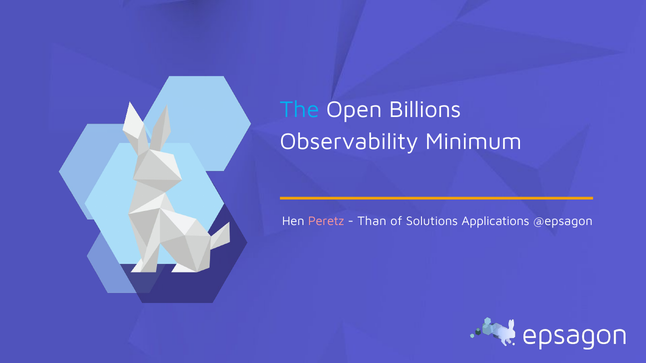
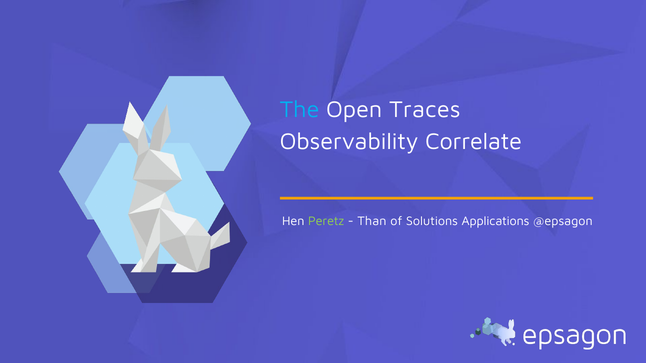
Billions: Billions -> Traces (425, 110)
Minimum: Minimum -> Correlate (474, 142)
Peretz colour: pink -> light green (326, 222)
